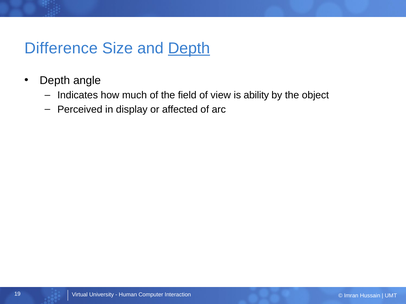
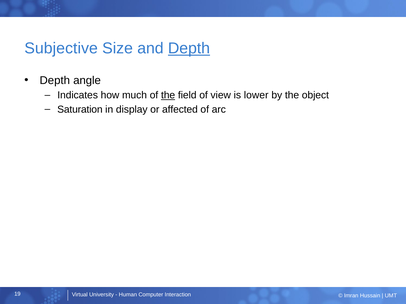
Difference: Difference -> Subjective (61, 48)
the underline: none -> present (168, 95)
ability: ability -> lower (256, 95)
Perceived: Perceived -> Saturation (80, 110)
